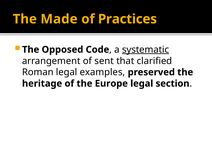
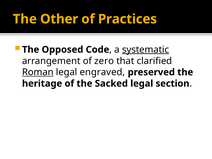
Made: Made -> Other (59, 19)
sent: sent -> zero (104, 61)
Roman underline: none -> present (38, 72)
examples: examples -> engraved (102, 72)
Europe: Europe -> Sacked (111, 84)
